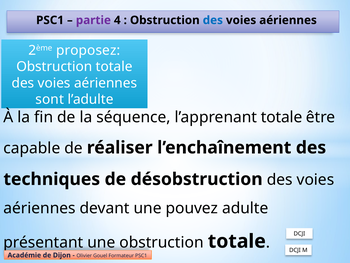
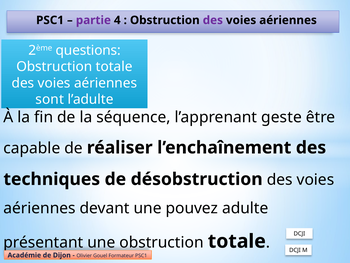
des colour: blue -> purple (213, 20)
proposez: proposez -> questions (88, 50)
l’apprenant totale: totale -> geste (281, 117)
